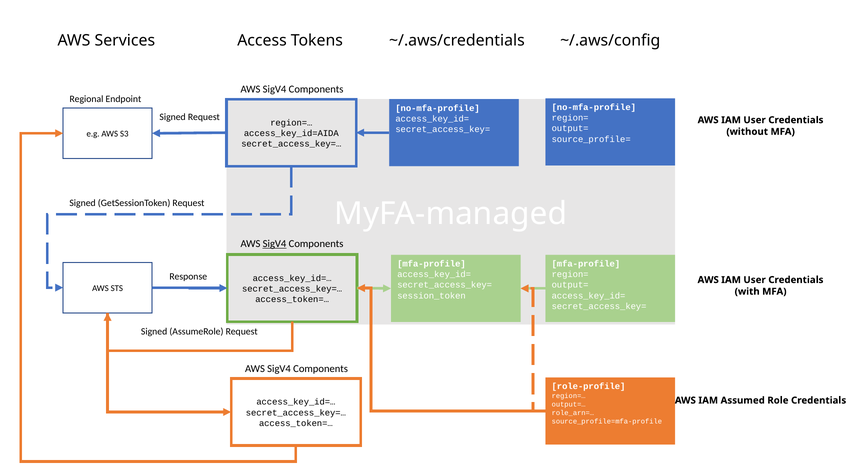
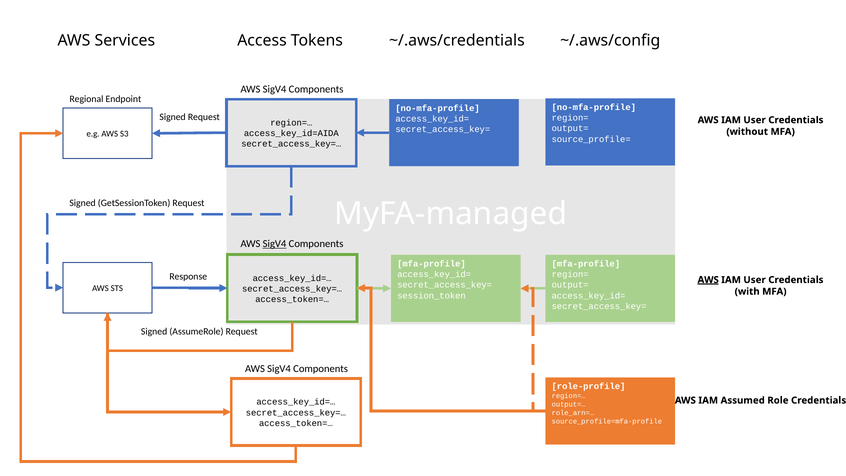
AWS underline: none -> present (708, 280)
